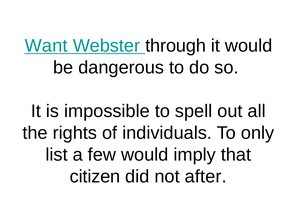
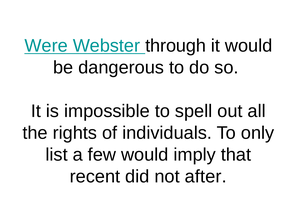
Want: Want -> Were (46, 46)
citizen: citizen -> recent (95, 176)
